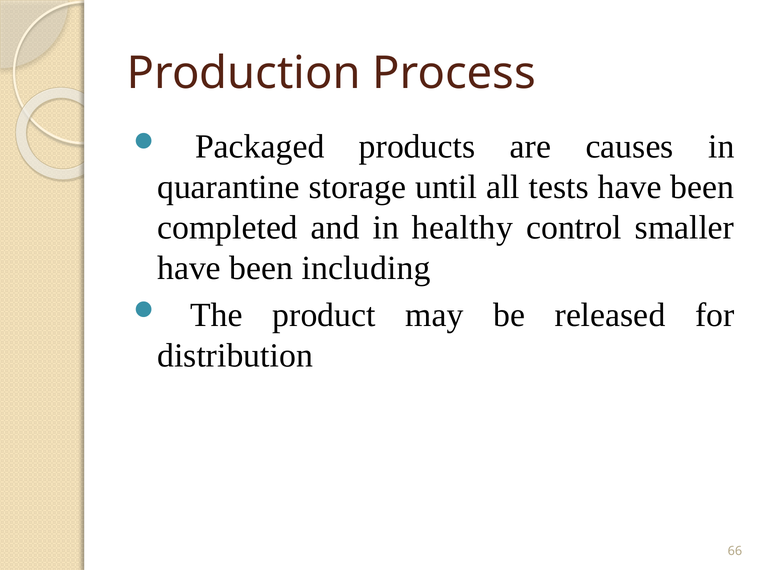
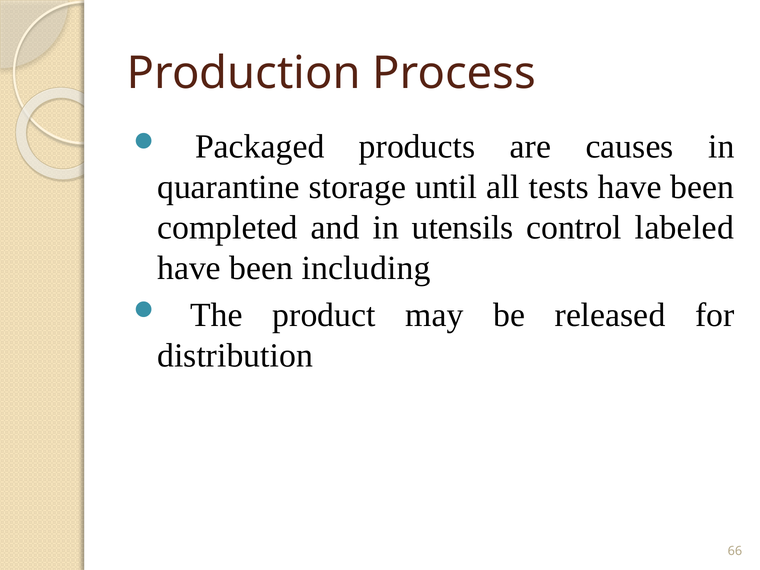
healthy: healthy -> utensils (463, 228)
smaller: smaller -> labeled (684, 228)
